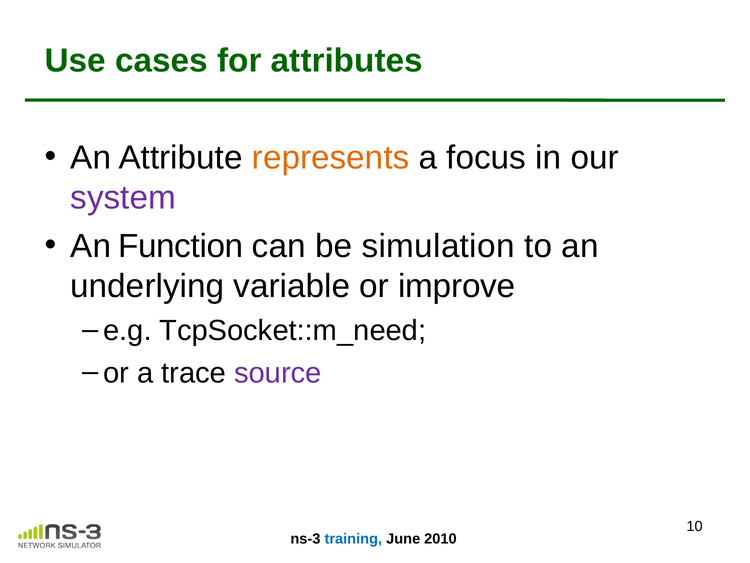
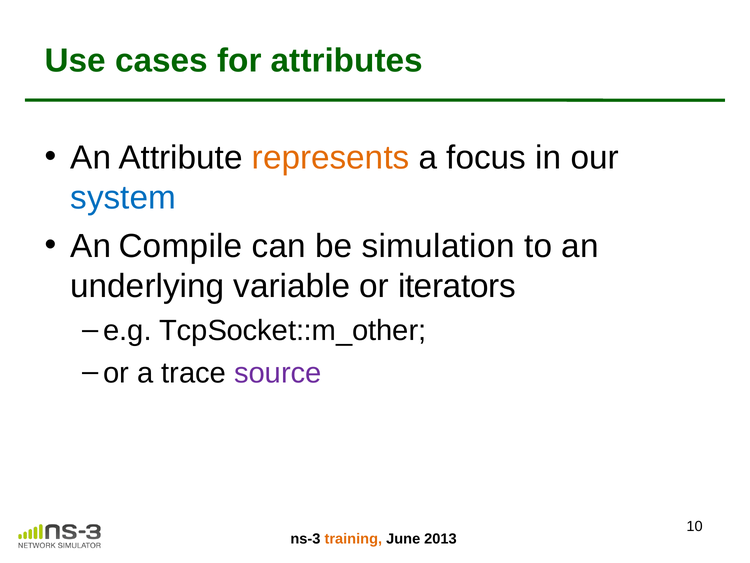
system colour: purple -> blue (123, 197)
Function: Function -> Compile (181, 246)
improve: improve -> iterators (457, 286)
TcpSocket::m_need: TcpSocket::m_need -> TcpSocket::m_other (293, 330)
training colour: blue -> orange (353, 539)
2010: 2010 -> 2013 (440, 539)
